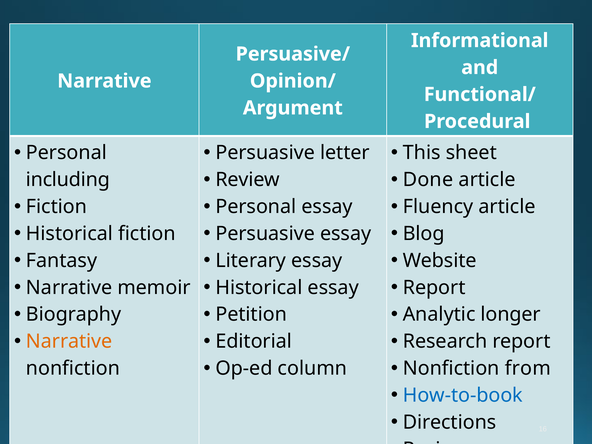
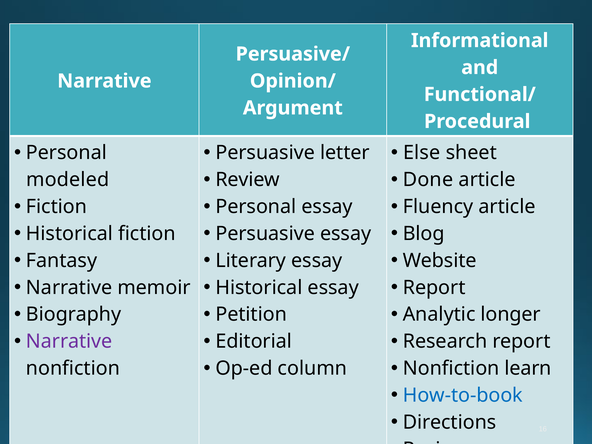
This: This -> Else (422, 153)
including: including -> modeled (68, 180)
Narrative colour: orange -> purple (69, 341)
from: from -> learn (528, 368)
